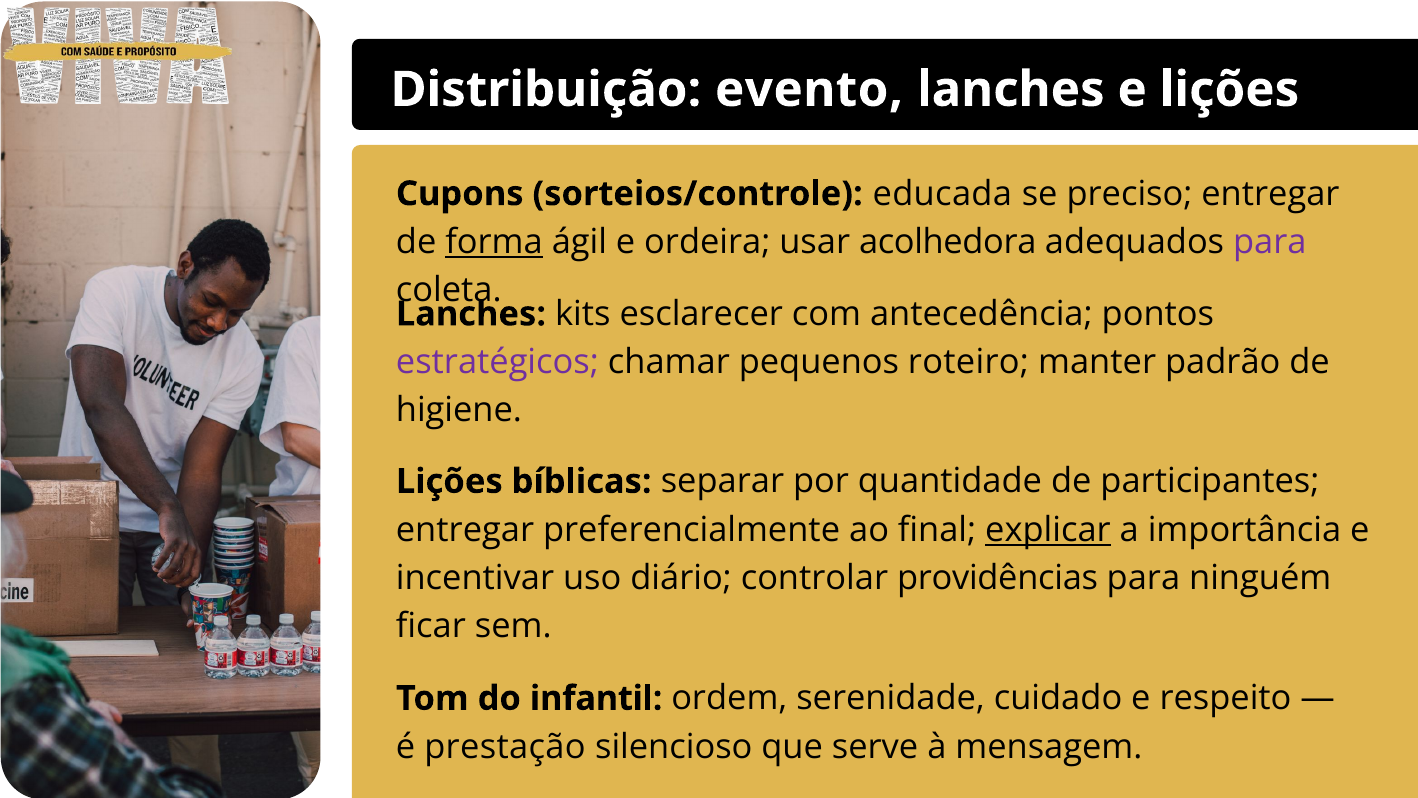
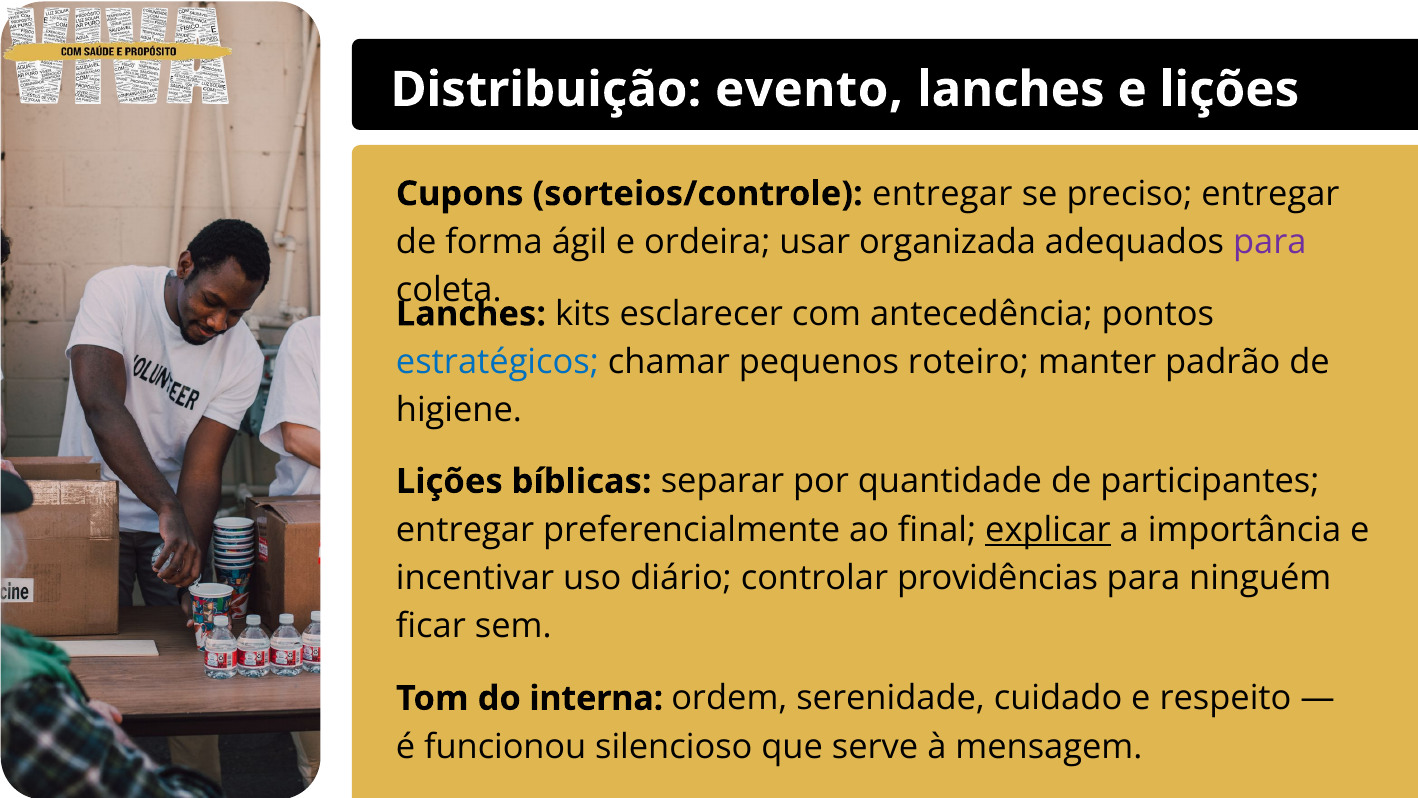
sorteios/controle educada: educada -> entregar (942, 194)
forma underline: present -> none (494, 242)
acolhedora: acolhedora -> organizada (948, 242)
estratégicos colour: purple -> blue (497, 362)
infantil: infantil -> interna (596, 698)
prestação: prestação -> funcionou (505, 746)
